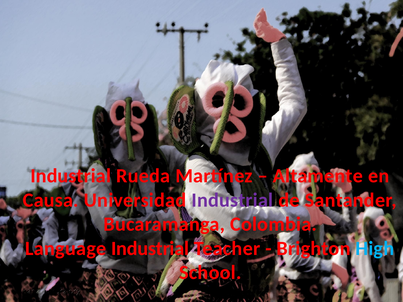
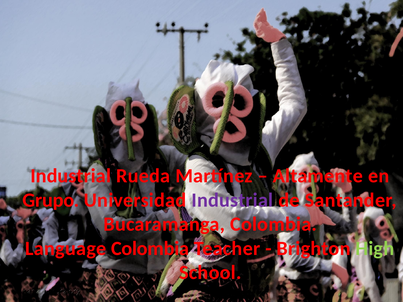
Causa: Causa -> Grupo (51, 200)
Language Industrial: Industrial -> Colombia (150, 249)
High colour: light blue -> light green (375, 249)
